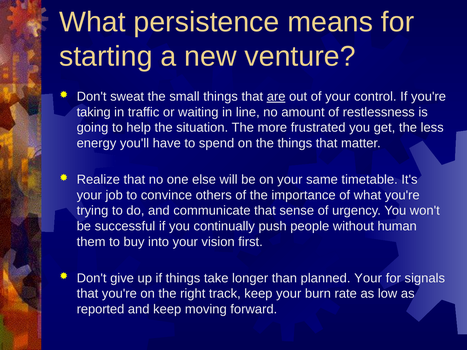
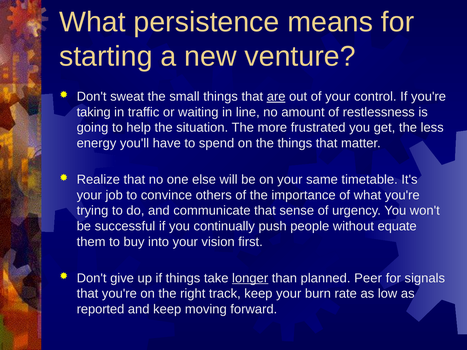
human: human -> equate (397, 226)
longer underline: none -> present (250, 278)
planned Your: Your -> Peer (368, 278)
